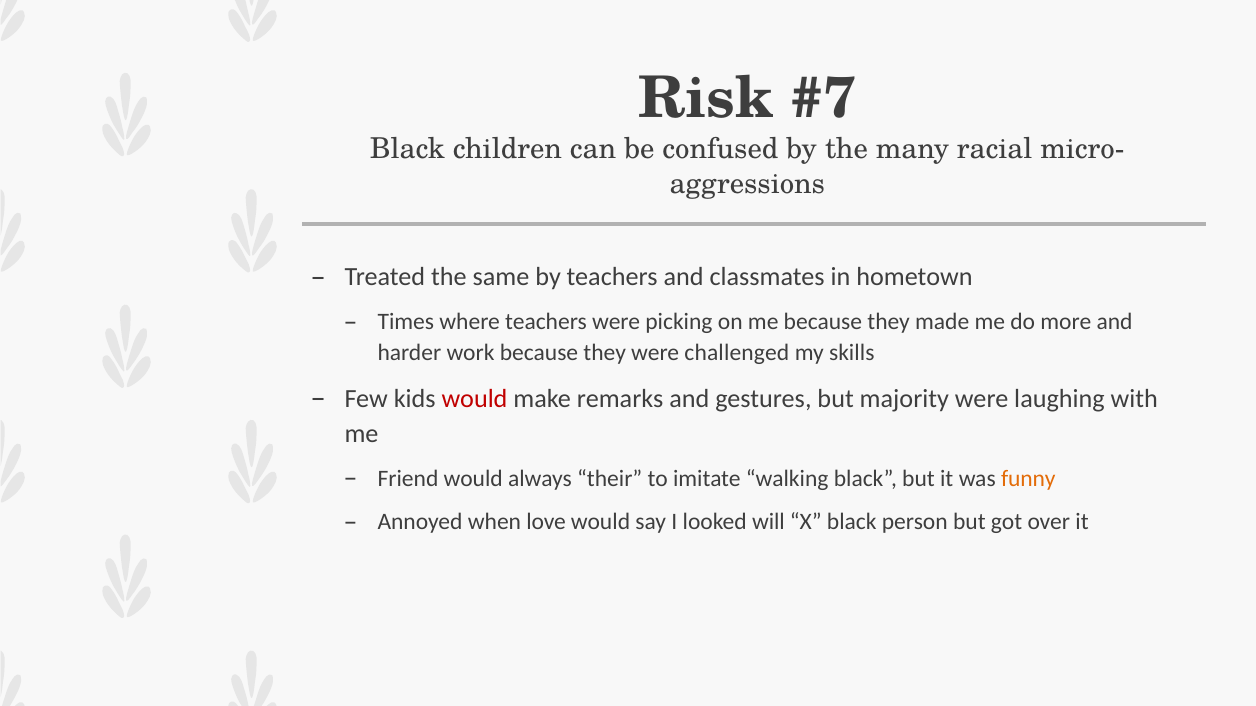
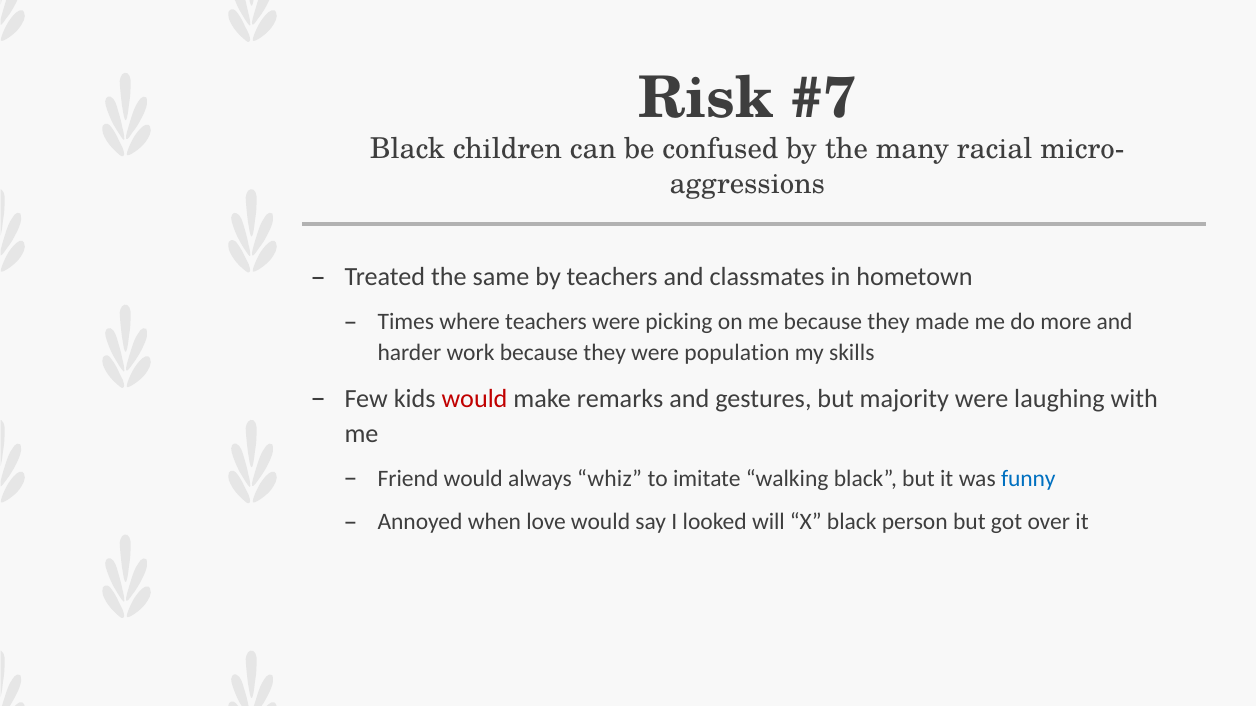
challenged: challenged -> population (737, 353)
their: their -> whiz (610, 479)
funny colour: orange -> blue (1028, 479)
